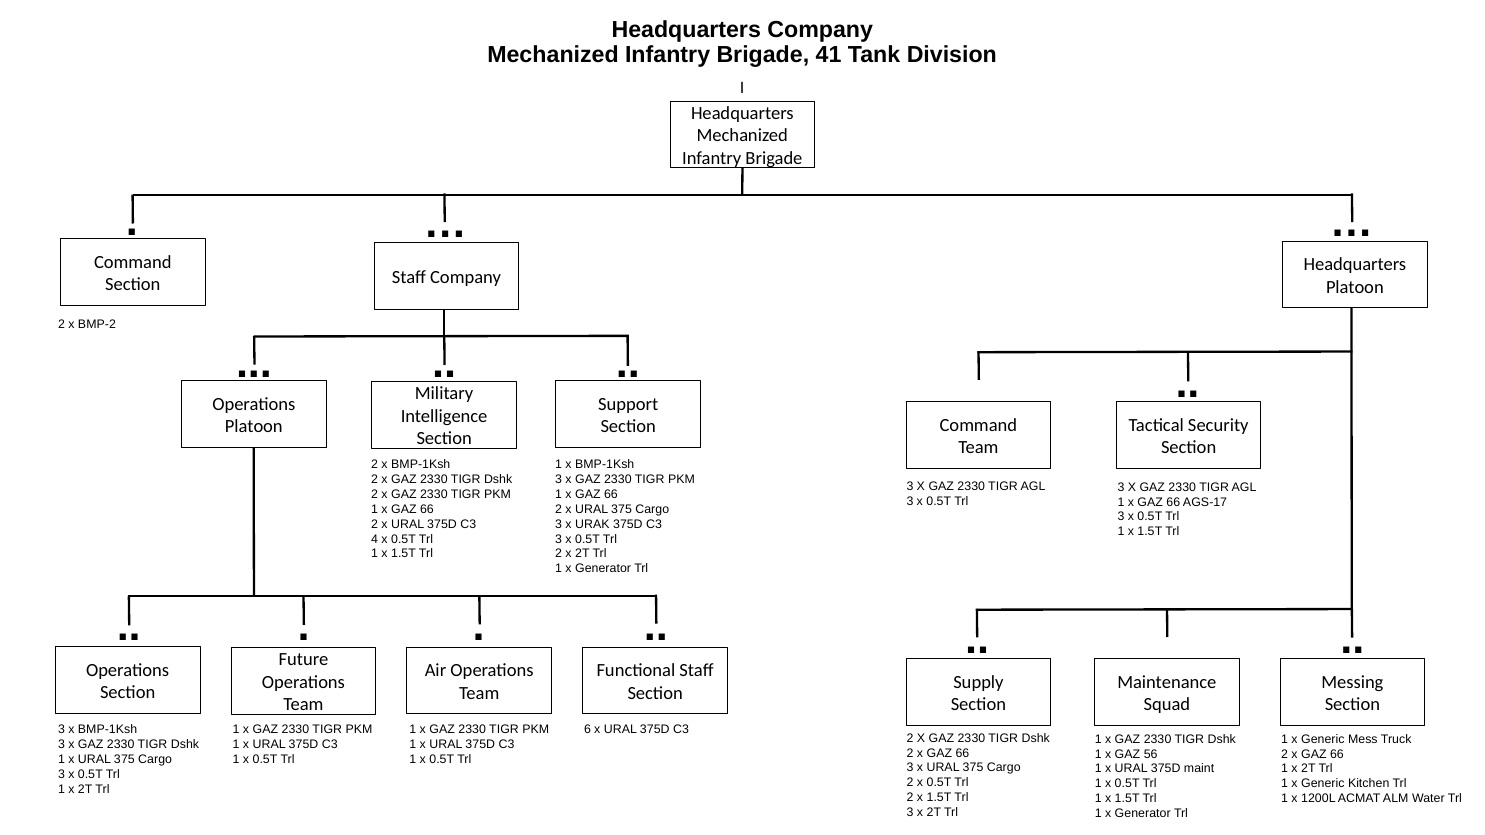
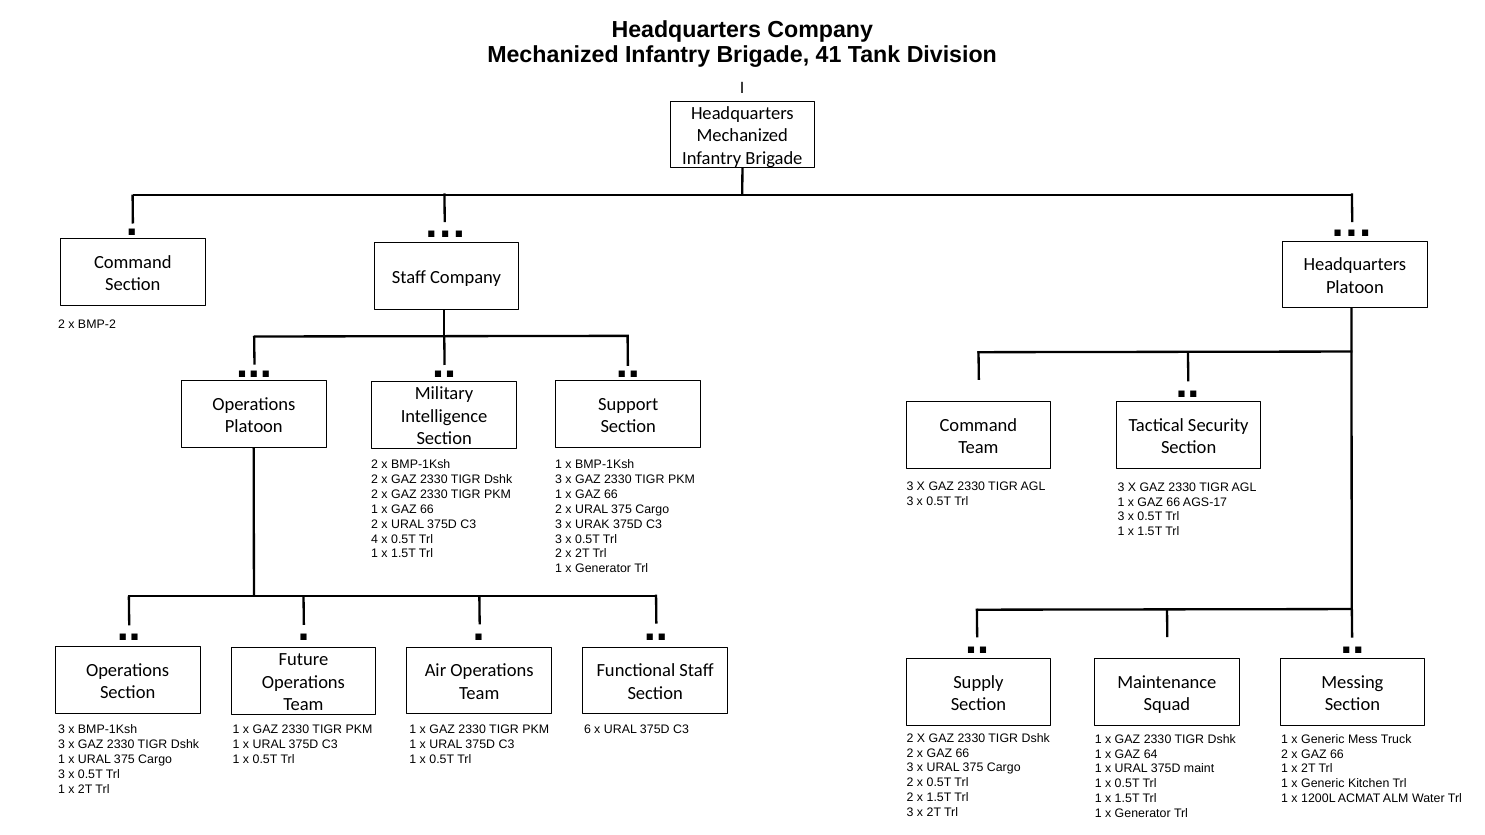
56: 56 -> 64 (1151, 754)
